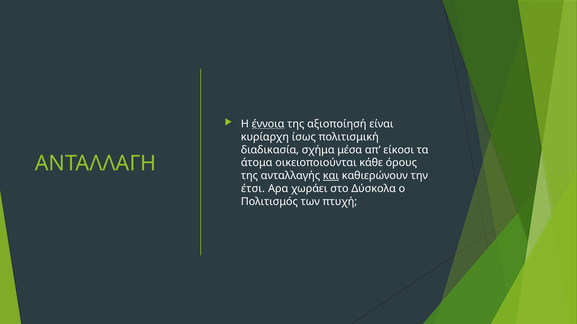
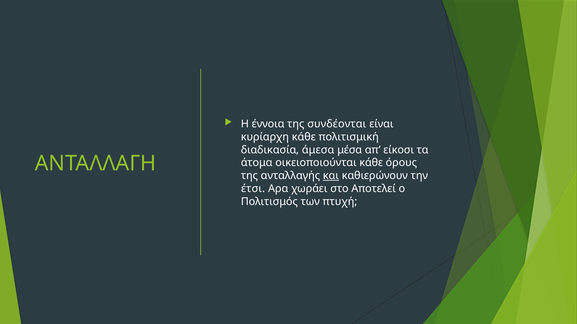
έννοια underline: present -> none (268, 124)
αξιοποίησή: αξιοποίησή -> συνδέονται (337, 124)
κυρίαρχη ίσως: ίσως -> κάθε (304, 137)
σχήμα: σχήμα -> άμεσα (318, 150)
Δύσκολα: Δύσκολα -> Αποτελεί (374, 189)
